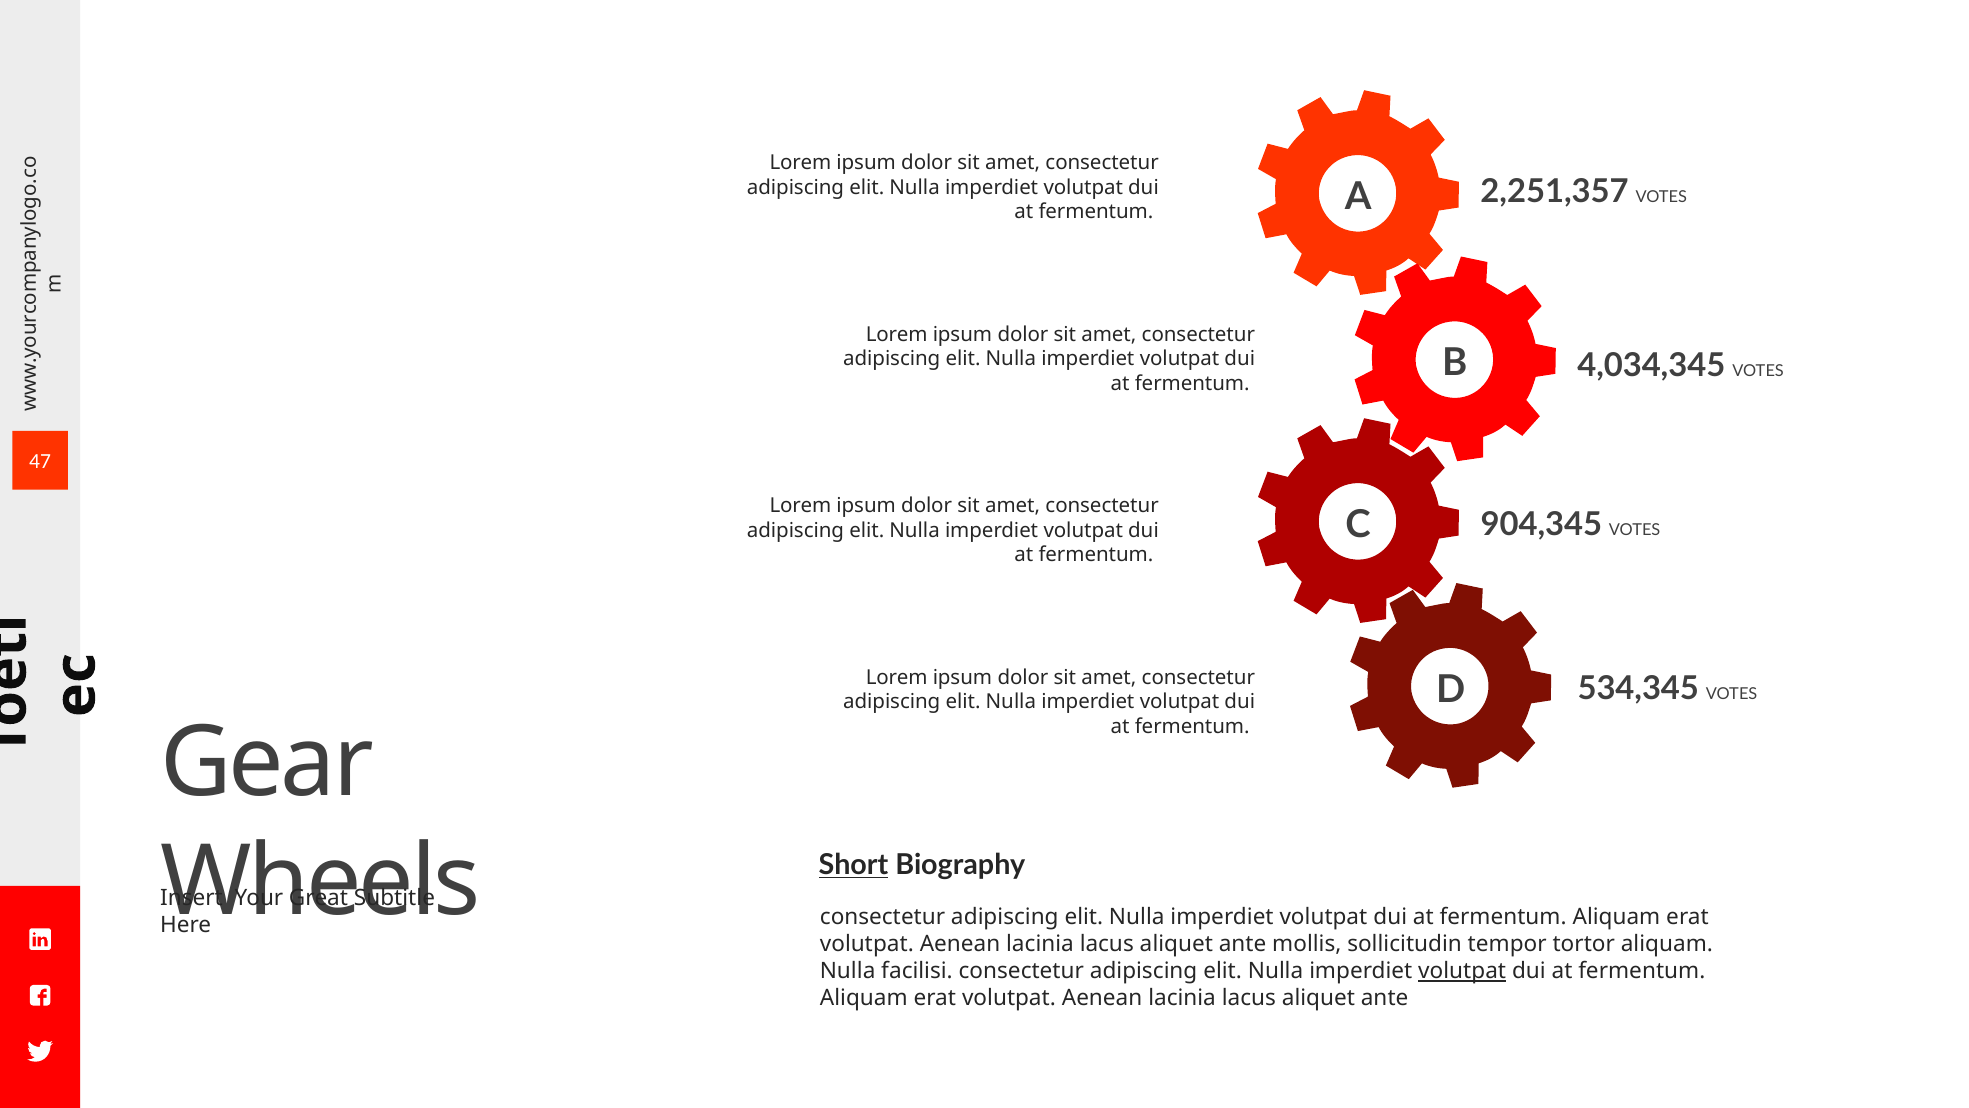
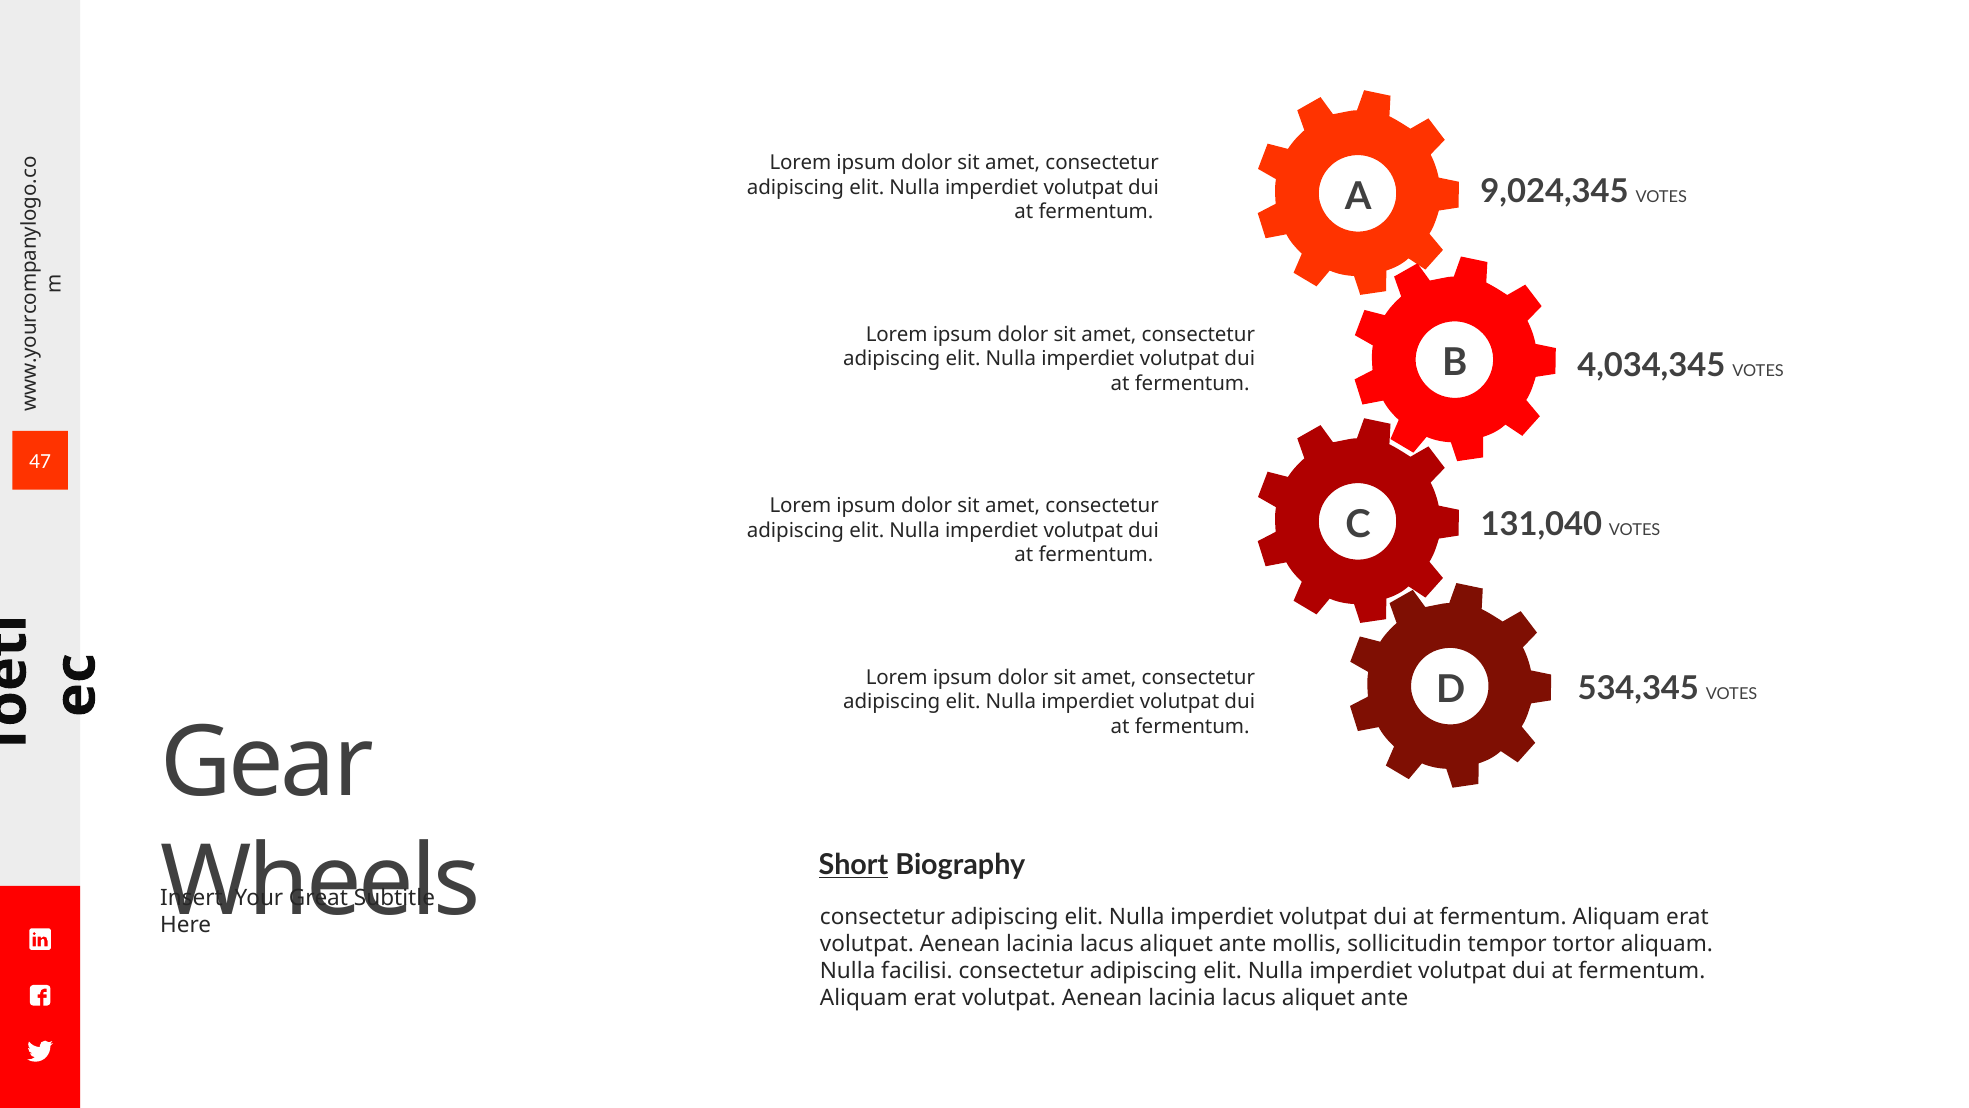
2,251,357: 2,251,357 -> 9,024,345 (1555, 191)
904,345: 904,345 -> 131,040 (1541, 524)
volutpat underline: present -> none (1462, 971)
